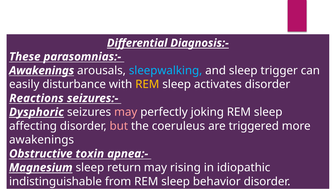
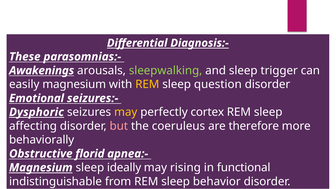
sleepwalking colour: light blue -> light green (166, 71)
easily disturbance: disturbance -> magnesium (74, 84)
activates: activates -> question (218, 84)
Reactions: Reactions -> Emotional (37, 98)
may colour: pink -> yellow (126, 112)
joking: joking -> cortex (207, 112)
triggered: triggered -> therefore (254, 126)
awakenings: awakenings -> behaviorally (42, 140)
toxin: toxin -> florid (90, 154)
return: return -> ideally (124, 168)
idiopathic: idiopathic -> functional (244, 168)
